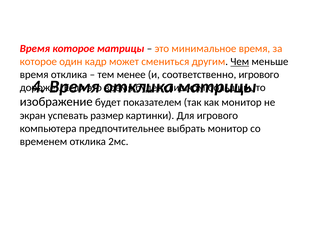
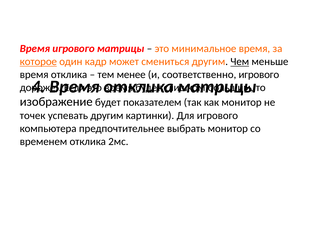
Время которое: которое -> игрового (74, 49)
которое underline: none -> present (38, 62)
экран: экран -> точек (33, 116)
успевать размер: размер -> другим (107, 116)
